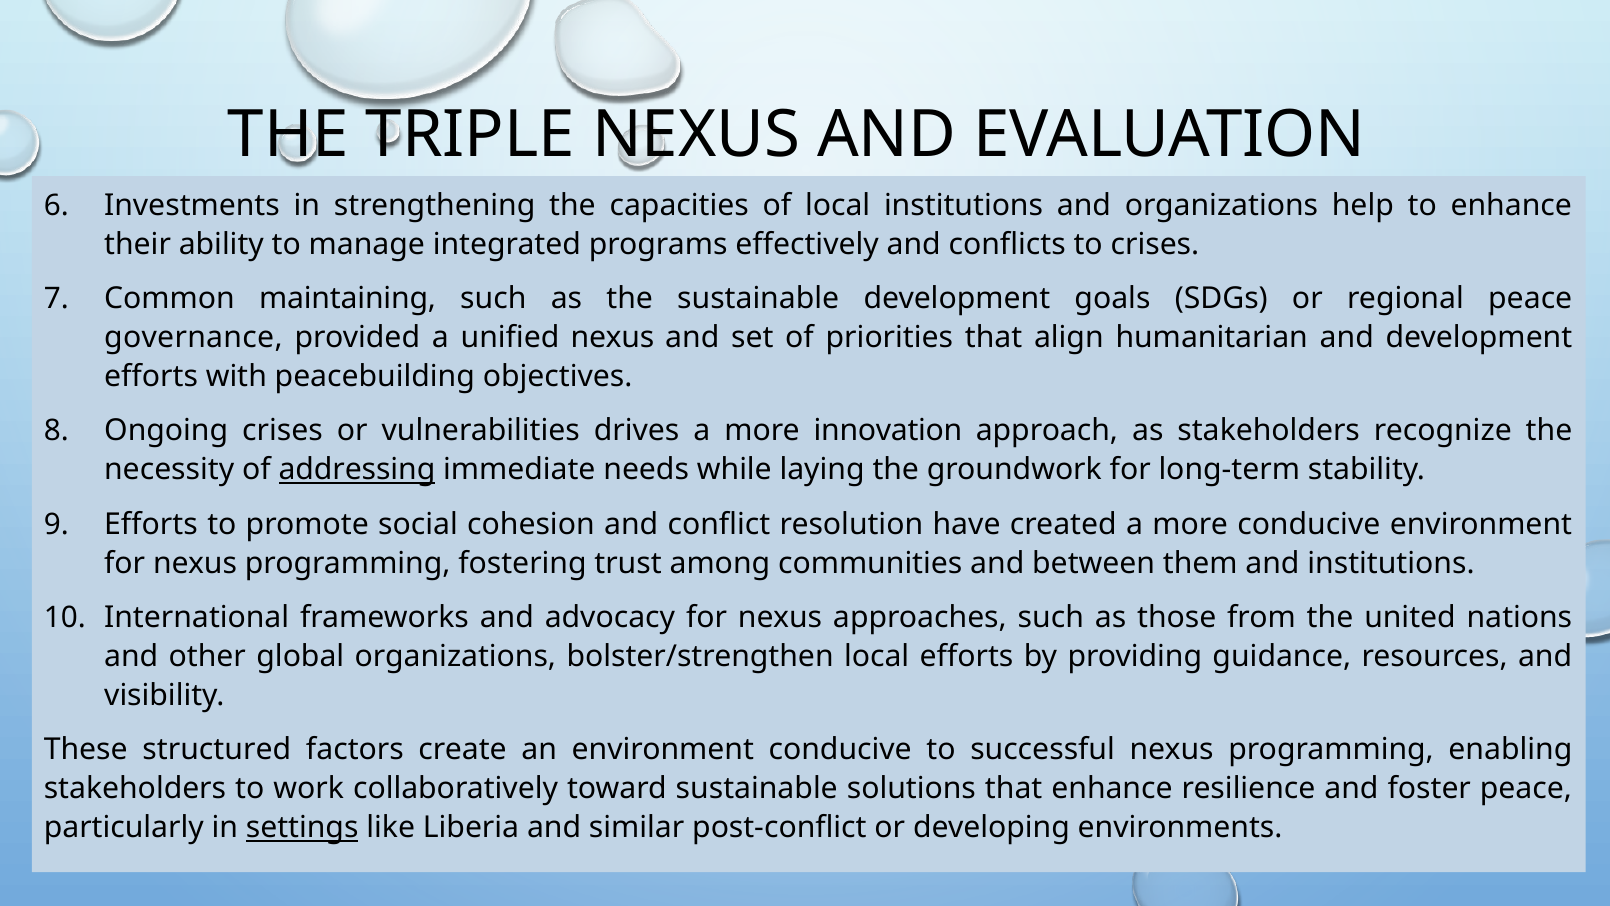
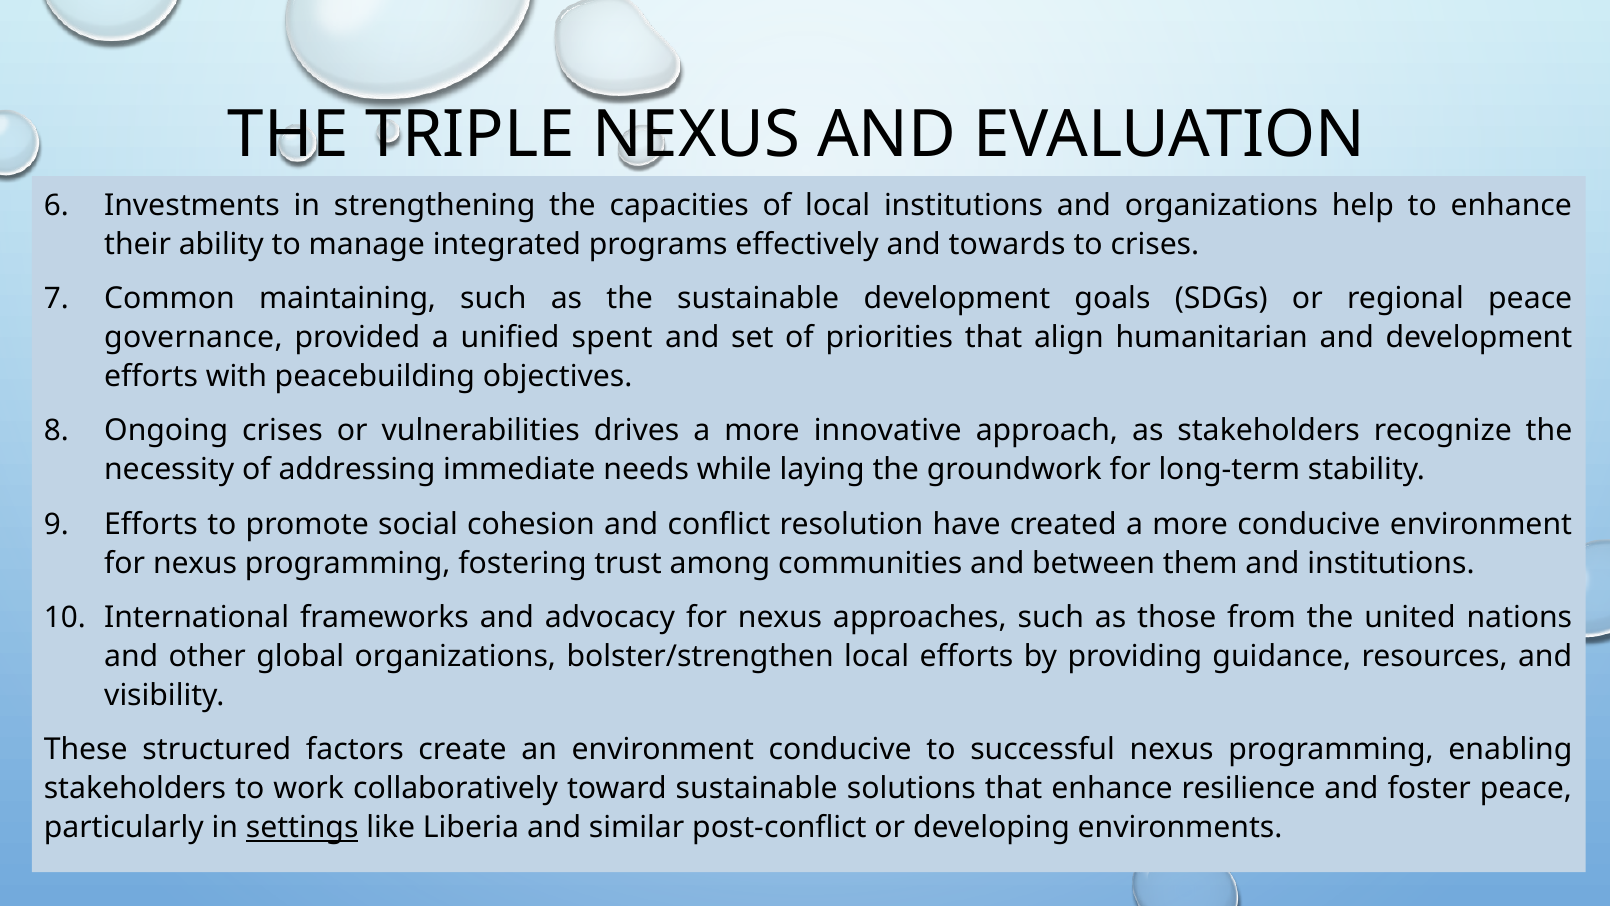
conflicts: conflicts -> towards (1007, 244)
unified nexus: nexus -> spent (612, 337)
innovation: innovation -> innovative (888, 431)
addressing underline: present -> none (357, 470)
